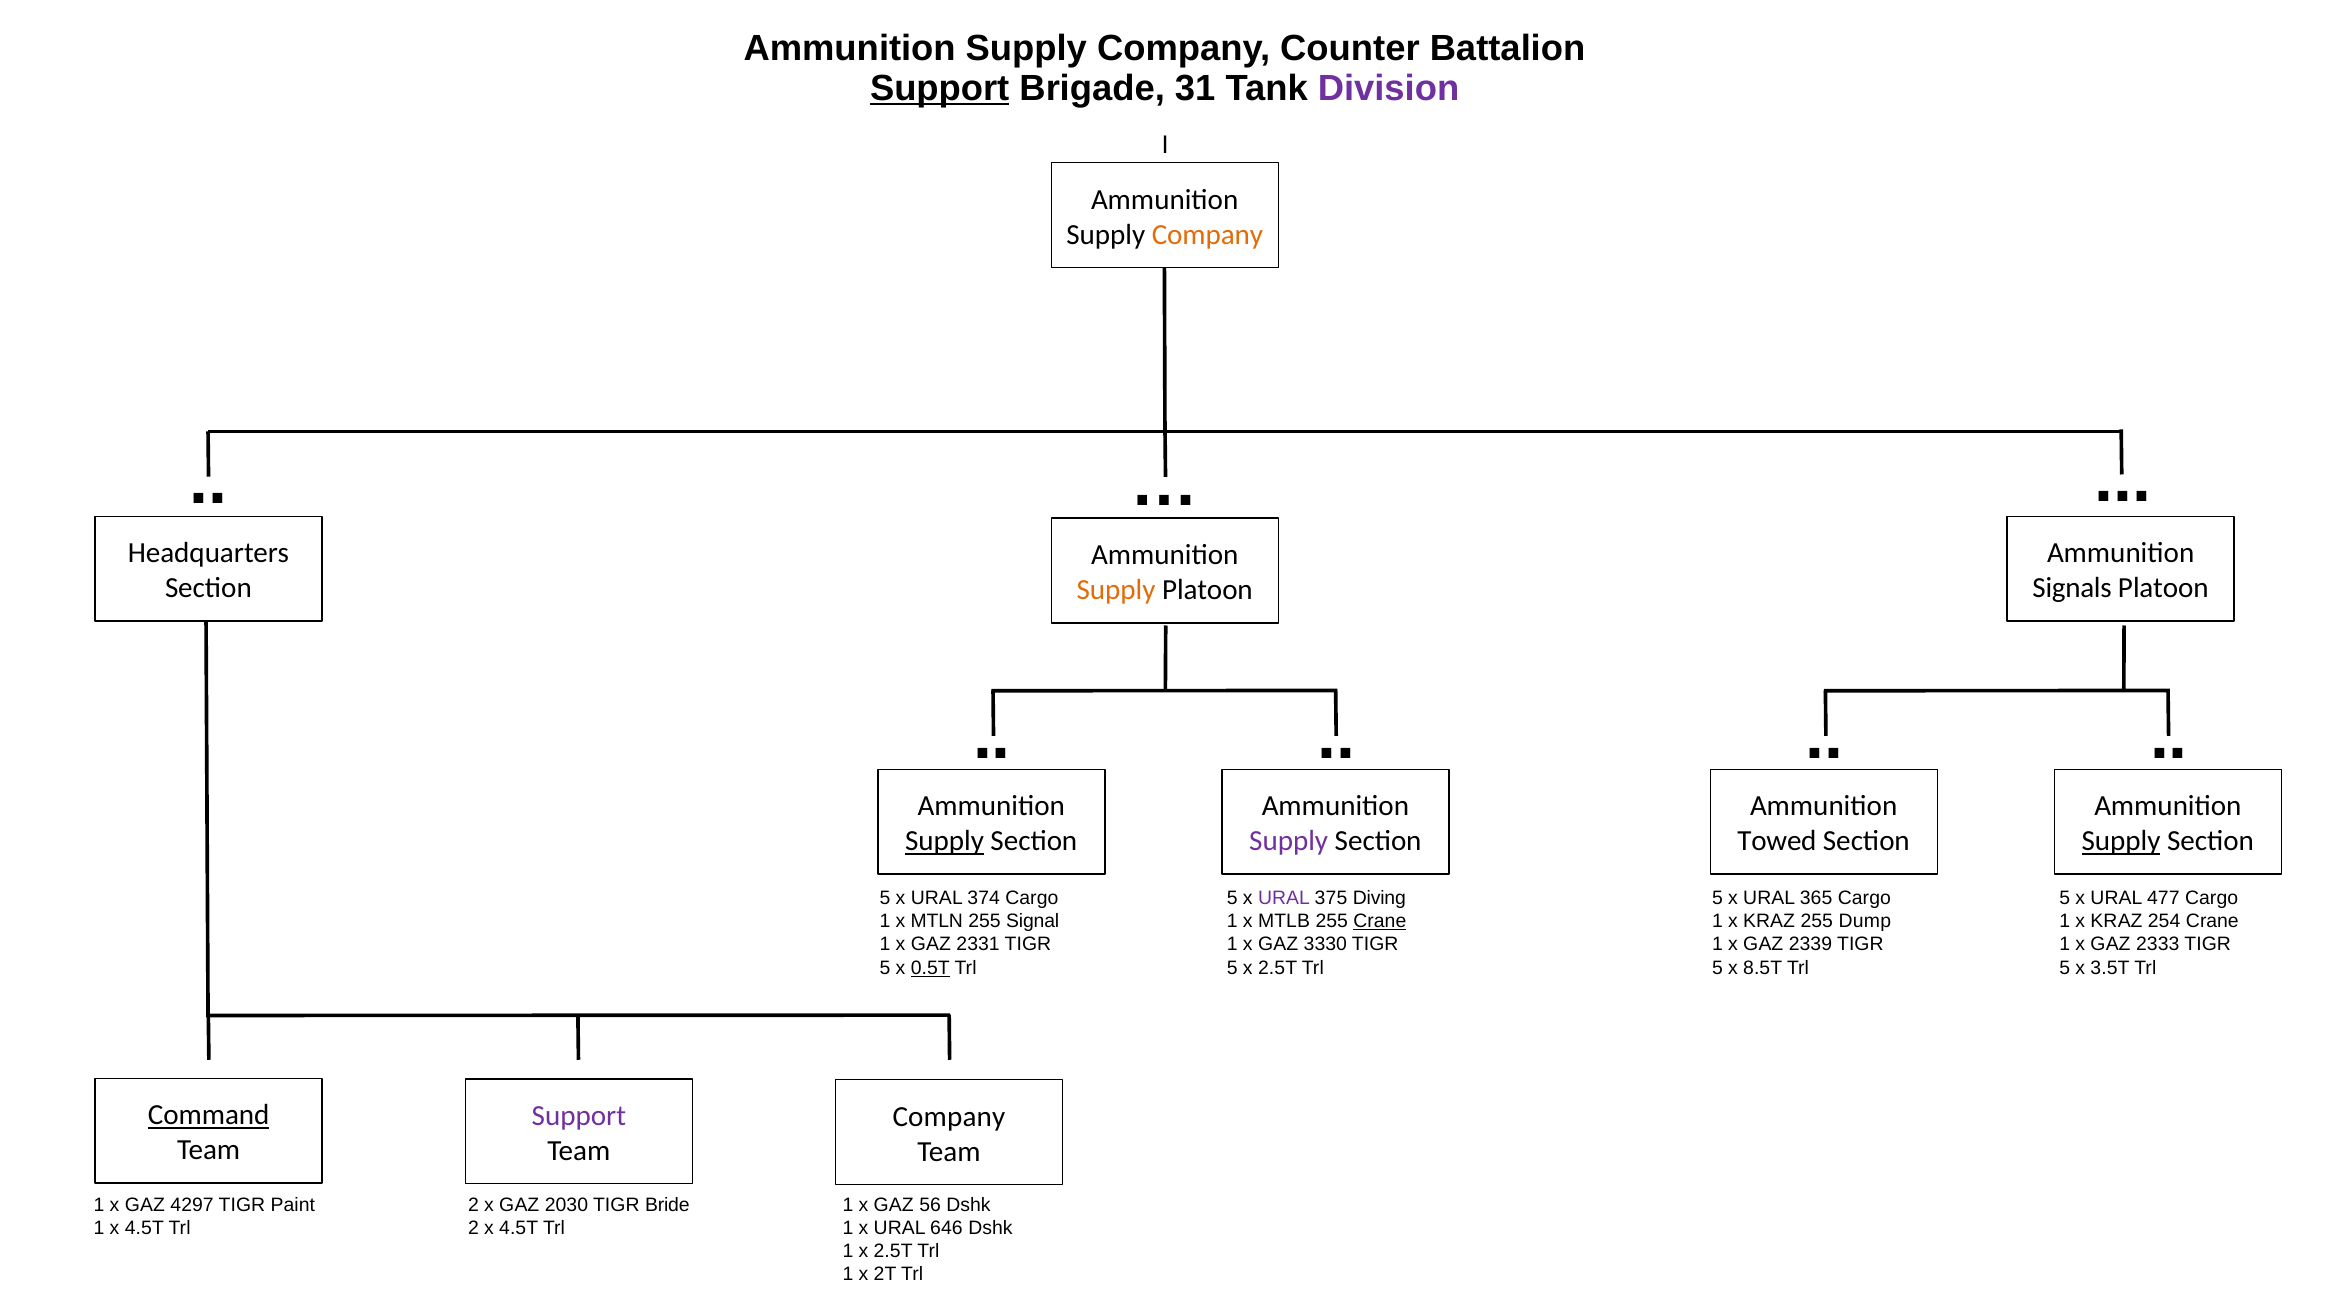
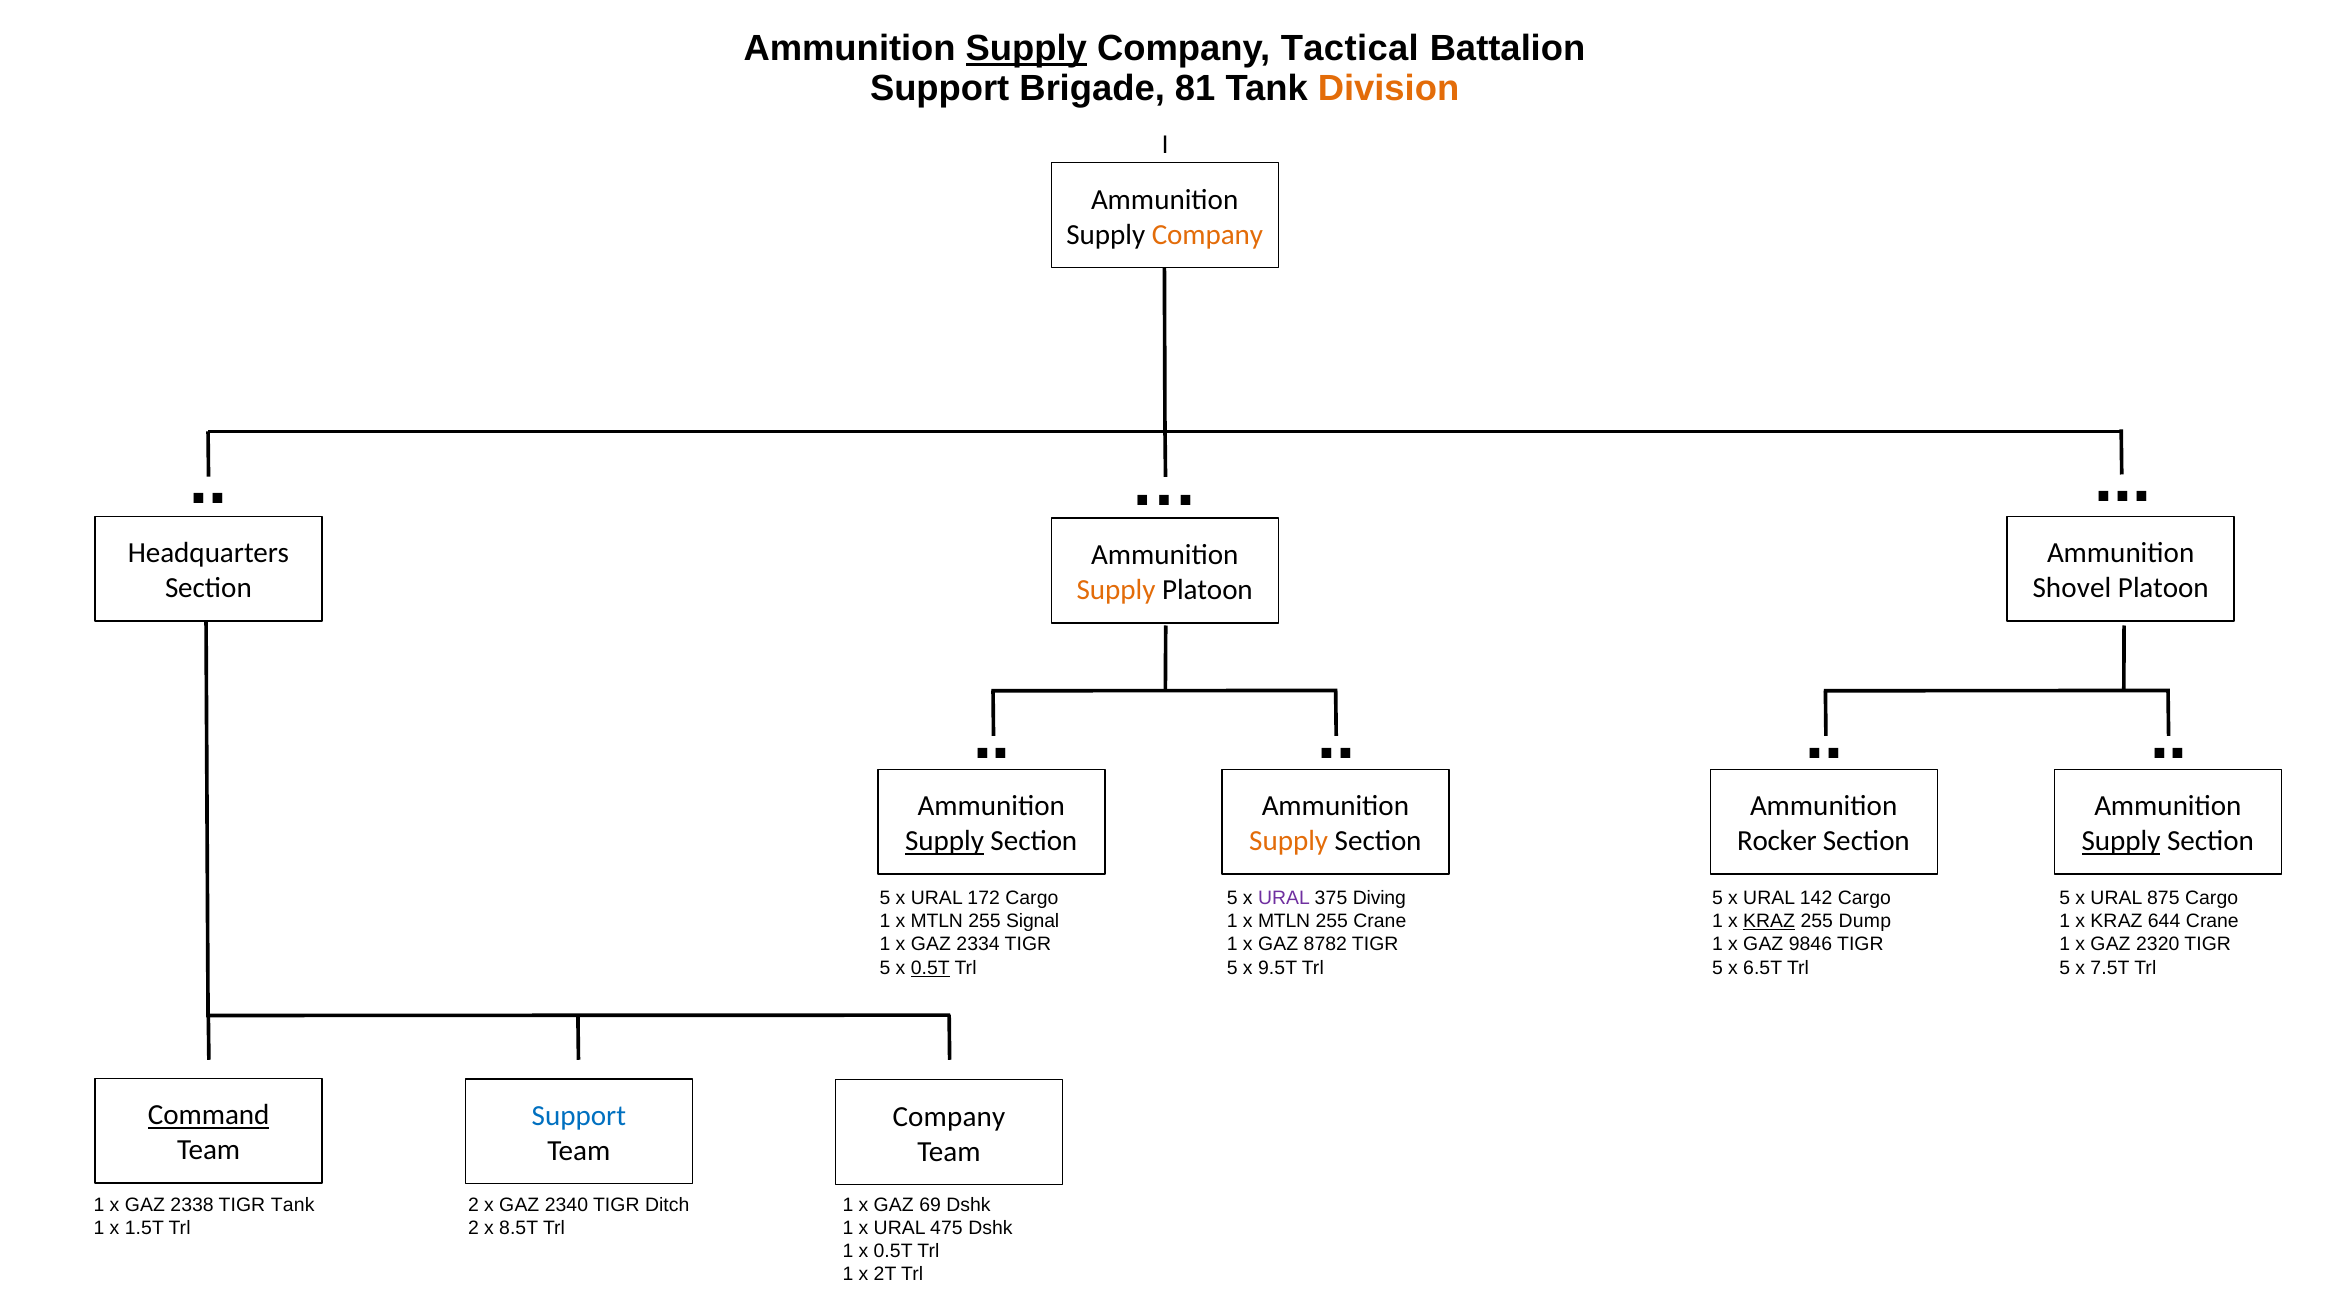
Supply underline: none -> present (1026, 49)
Counter: Counter -> Tactical (1350, 49)
Support underline: present -> none (940, 88)
31: 31 -> 81 (1195, 88)
Division colour: purple -> orange (1389, 88)
Signals: Signals -> Shovel (2072, 588)
Supply colour: purple -> orange (1289, 842)
Towed: Towed -> Rocker (1777, 842)
374: 374 -> 172 (984, 898)
365: 365 -> 142 (1816, 898)
477: 477 -> 875 (2163, 898)
MTLB: MTLB -> MTLN (1284, 922)
Crane underline: present -> none (1380, 922)
KRAZ underline: none -> present (1769, 922)
254: 254 -> 644 (2164, 922)
2331: 2331 -> 2334 (978, 945)
3330: 3330 -> 8782 (1325, 945)
2339: 2339 -> 9846 (1810, 945)
2333: 2333 -> 2320 (2158, 945)
5 x 2.5T: 2.5T -> 9.5T (1278, 968)
8.5T: 8.5T -> 6.5T (1763, 968)
3.5T: 3.5T -> 7.5T (2110, 968)
Support colour: purple -> blue (579, 1116)
4297: 4297 -> 2338 (192, 1205)
TIGR Paint: Paint -> Tank (293, 1205)
2030: 2030 -> 2340 (566, 1205)
Bride: Bride -> Ditch (667, 1205)
56: 56 -> 69 (930, 1205)
1 x 4.5T: 4.5T -> 1.5T (144, 1229)
2 x 4.5T: 4.5T -> 8.5T (519, 1229)
646: 646 -> 475 (947, 1229)
1 x 2.5T: 2.5T -> 0.5T (893, 1252)
